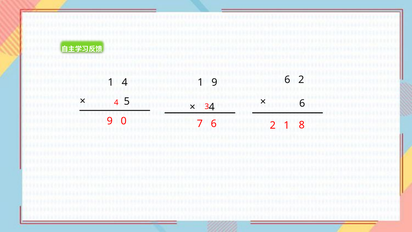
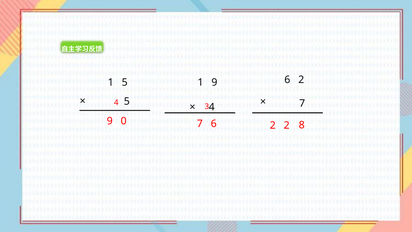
1 4: 4 -> 5 (125, 82)
6: 6 -> 7 (302, 103)
2 1: 1 -> 2 (287, 125)
